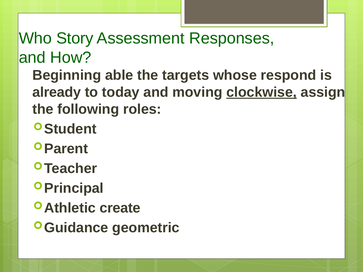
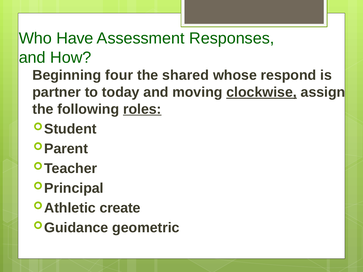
Story: Story -> Have (75, 38)
able: able -> four (119, 75)
targets: targets -> shared (186, 75)
already: already -> partner (57, 92)
roles underline: none -> present (142, 109)
